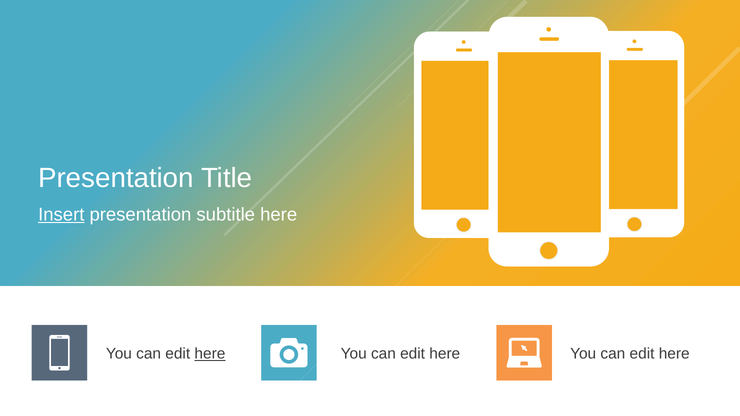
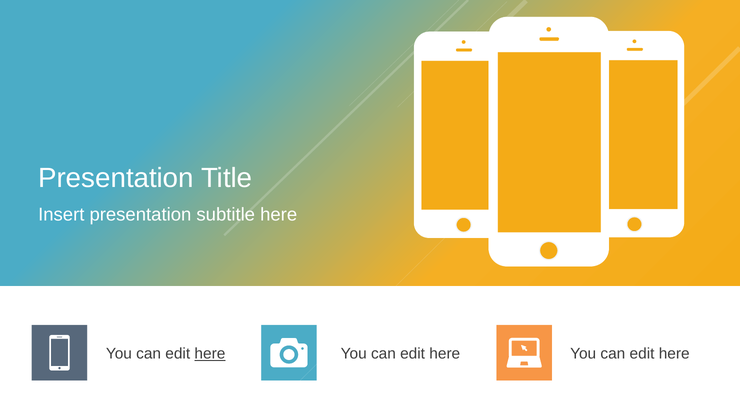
Insert underline: present -> none (61, 215)
